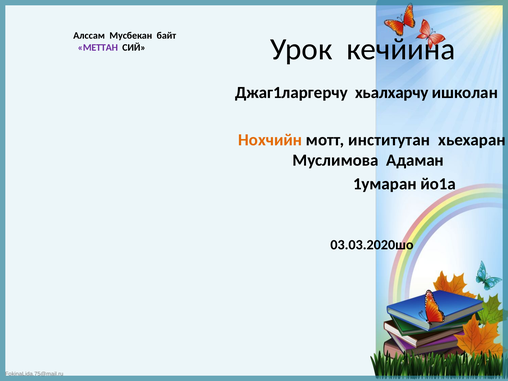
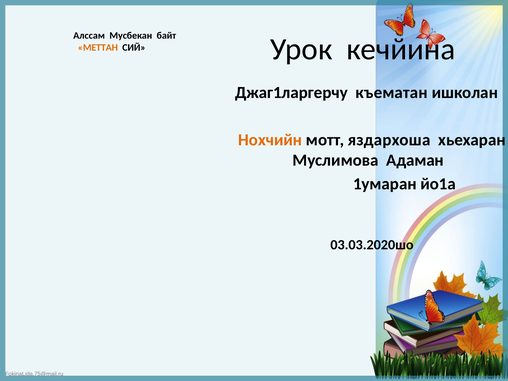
МЕТТАН colour: purple -> orange (98, 47)
хьалхарчу: хьалхарчу -> къематан (392, 93)
институтан: институтан -> яздархоша (389, 140)
